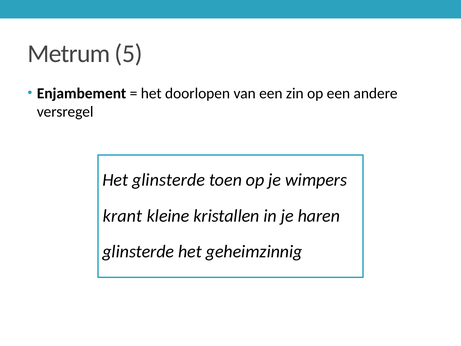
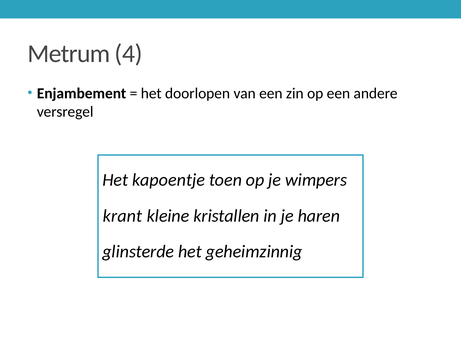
5: 5 -> 4 (129, 54)
Het glinsterde: glinsterde -> kapoentje (169, 180)
